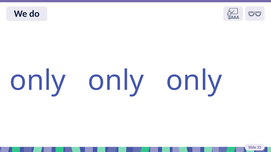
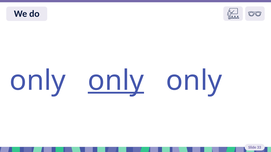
only underline: none -> present (116, 81)
